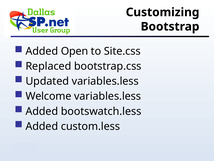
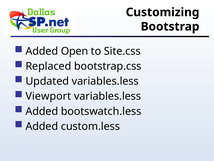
Welcome: Welcome -> Viewport (48, 96)
